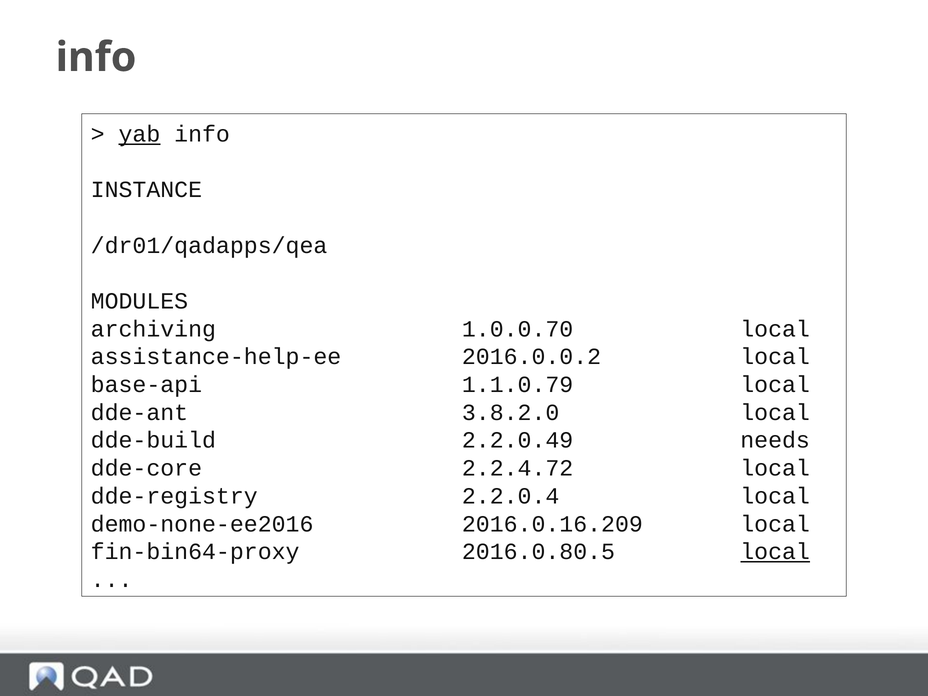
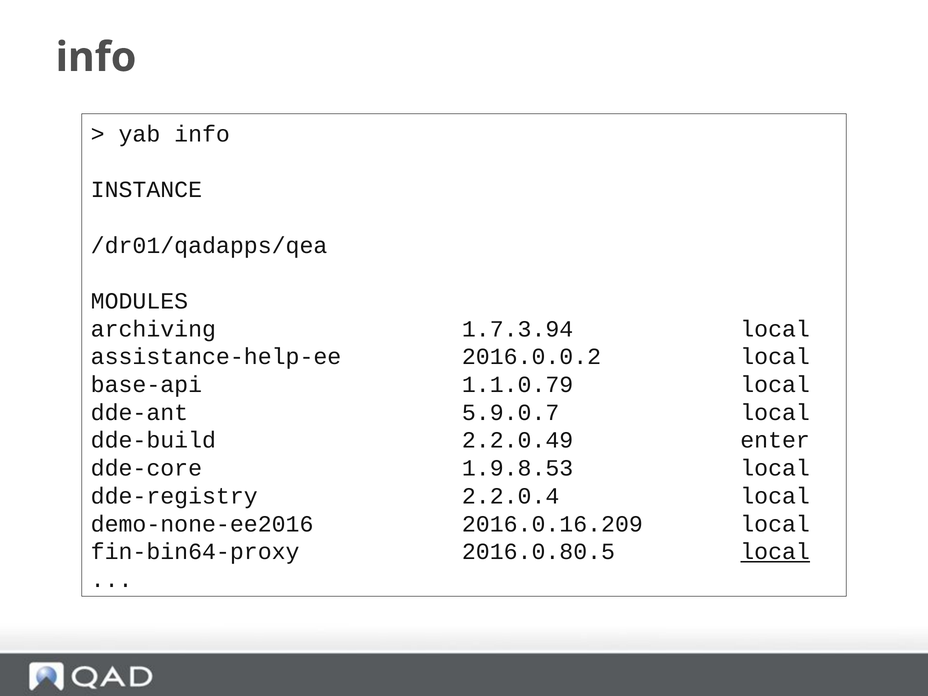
yab underline: present -> none (139, 134)
1.0.0.70: 1.0.0.70 -> 1.7.3.94 (518, 329)
3.8.2.0: 3.8.2.0 -> 5.9.0.7 (511, 413)
needs: needs -> enter (775, 440)
2.2.4.72: 2.2.4.72 -> 1.9.8.53 (518, 468)
